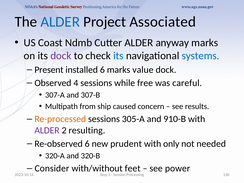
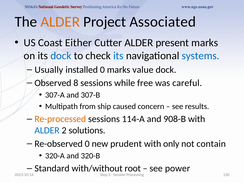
ALDER colour: blue -> orange (60, 22)
Ndmb: Ndmb -> Either (79, 43)
anyway: anyway -> present (172, 43)
dock colour: purple -> blue (61, 56)
Present: Present -> Usually (49, 70)
installed 6: 6 -> 0 (102, 70)
4: 4 -> 8 (76, 83)
305-A: 305-A -> 114-A (133, 119)
910-B: 910-B -> 908-B (175, 119)
ALDER colour: purple -> blue (47, 130)
resulting: resulting -> solutions (87, 130)
Re-observed 6: 6 -> 0 (87, 144)
needed: needed -> contain (211, 144)
Consider: Consider -> Standard (52, 168)
feet: feet -> root (133, 168)
